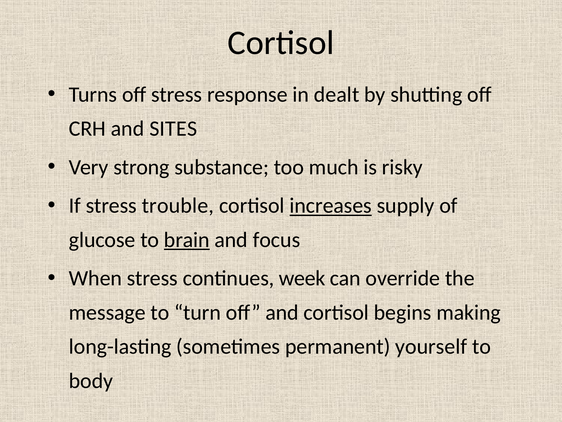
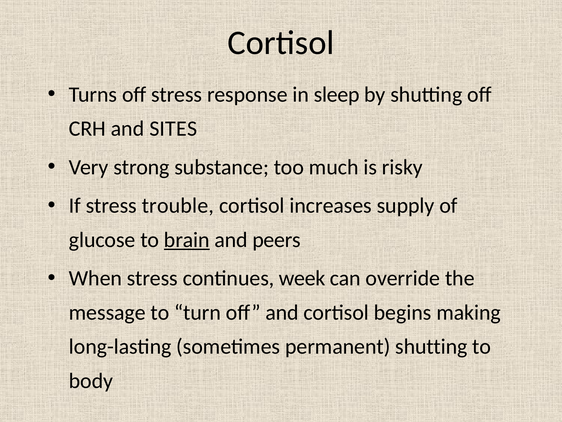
dealt: dealt -> sleep (337, 94)
increases underline: present -> none (331, 206)
focus: focus -> peers (277, 240)
permanent yourself: yourself -> shutting (431, 346)
